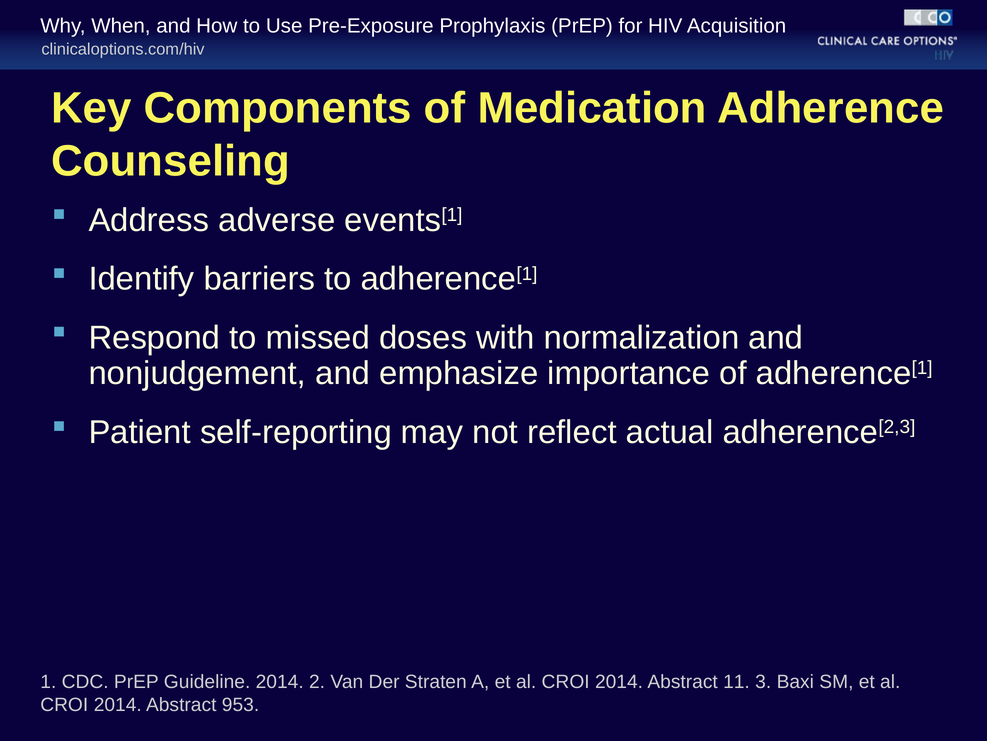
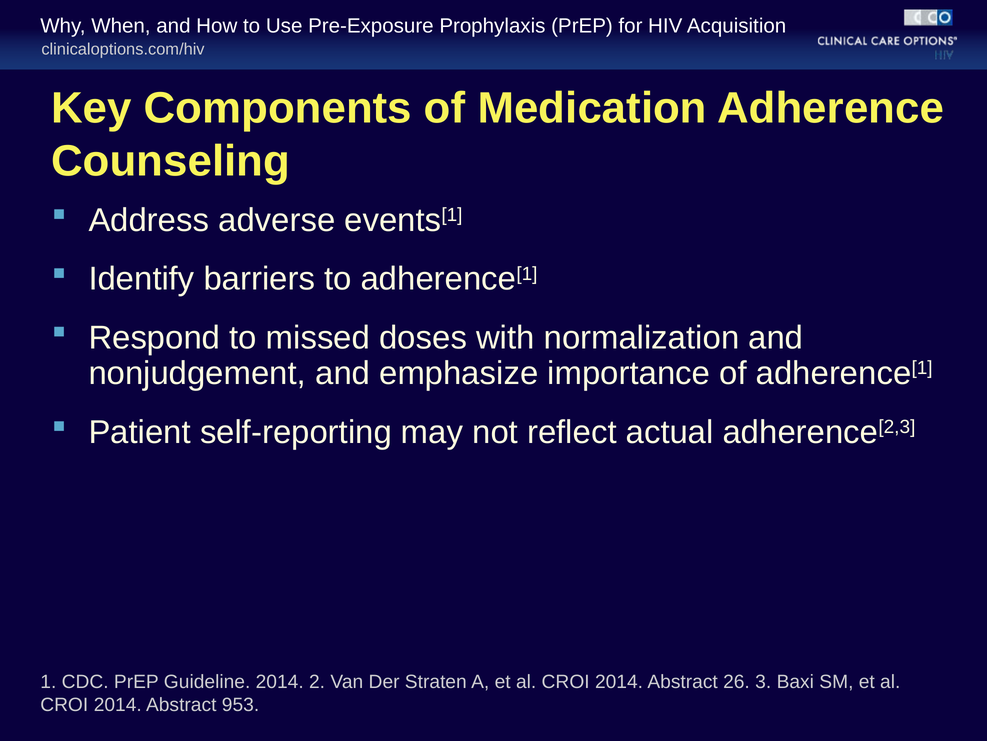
11: 11 -> 26 (736, 681)
